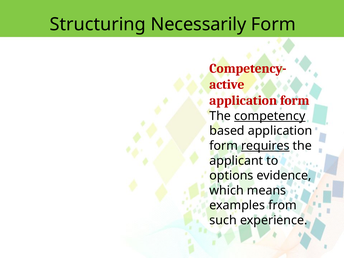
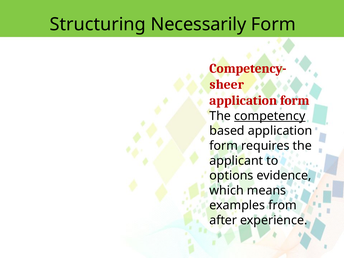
active: active -> sheer (227, 84)
requires underline: present -> none (265, 146)
such: such -> after (223, 220)
